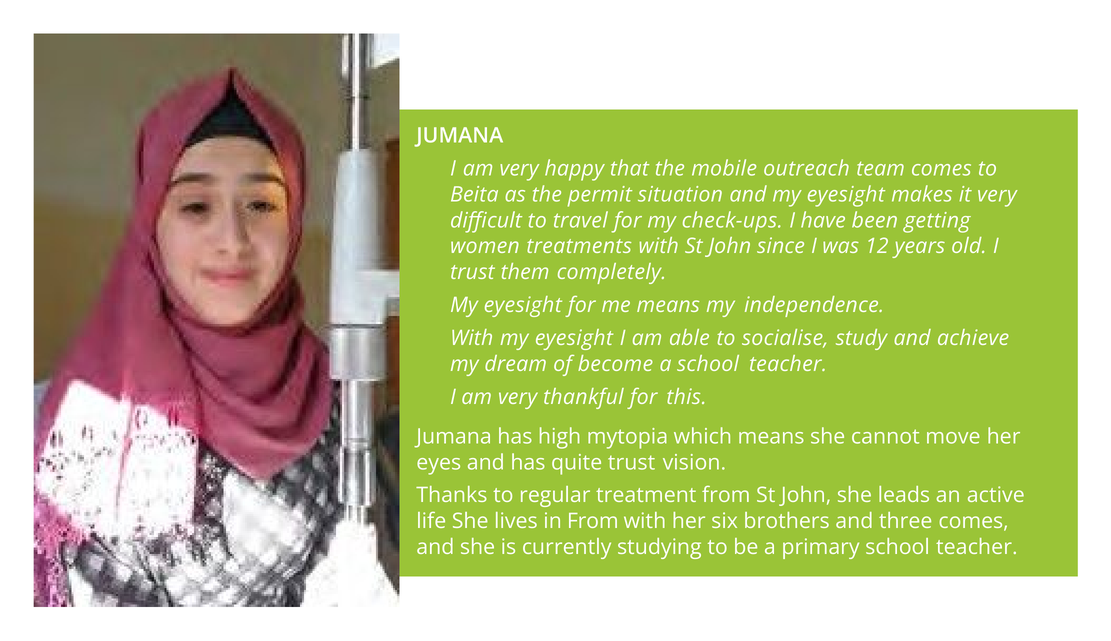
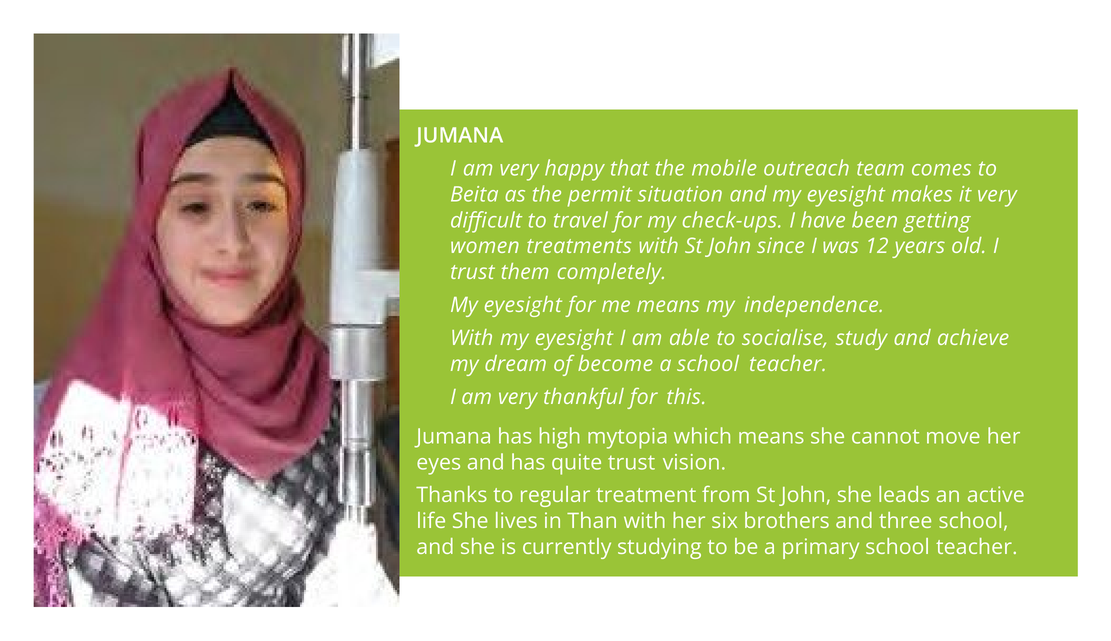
in From: From -> Than (593, 521)
three comes: comes -> school (974, 521)
